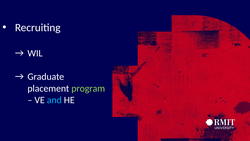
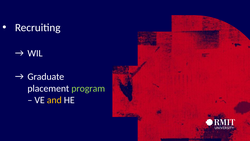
and colour: light blue -> yellow (54, 100)
